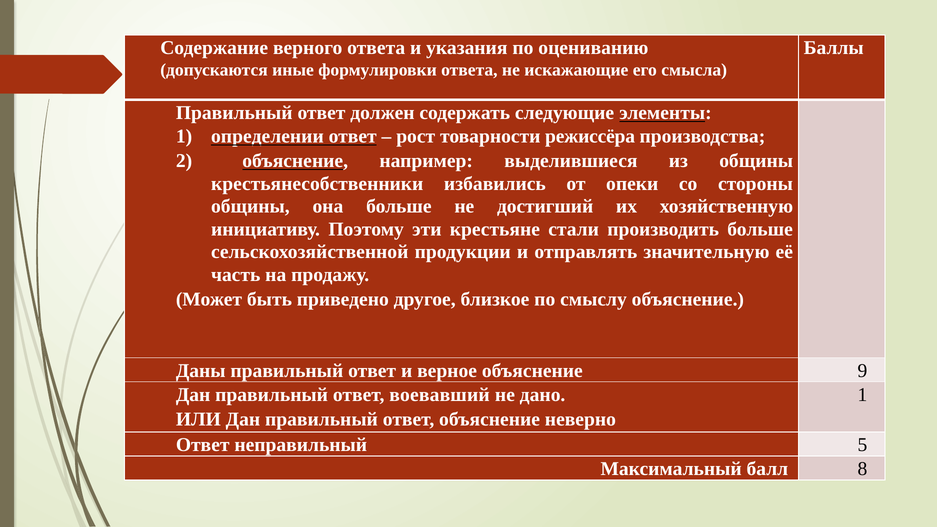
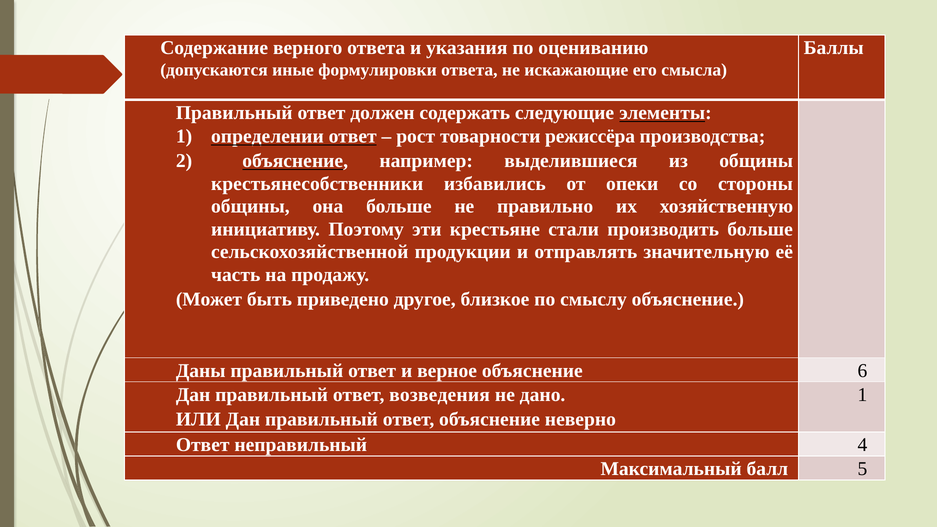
достигший: достигший -> правильно (545, 206)
9: 9 -> 6 (862, 371)
воевавший: воевавший -> возведения (440, 395)
5: 5 -> 4 (862, 445)
8: 8 -> 5 (862, 469)
